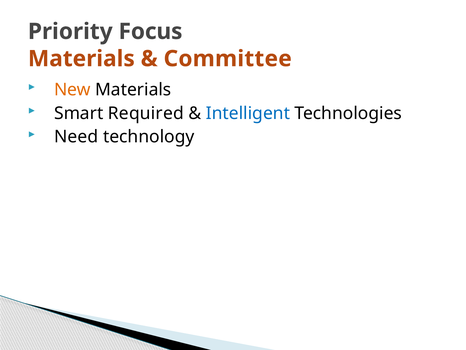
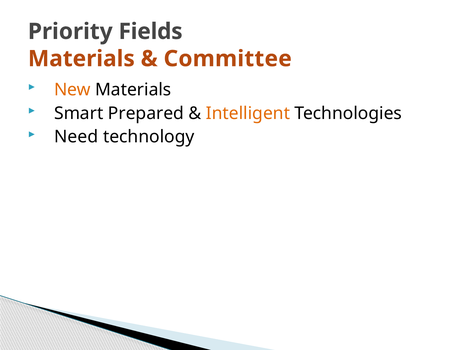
Focus: Focus -> Fields (151, 31)
Required: Required -> Prepared (146, 113)
Intelligent colour: blue -> orange (248, 113)
